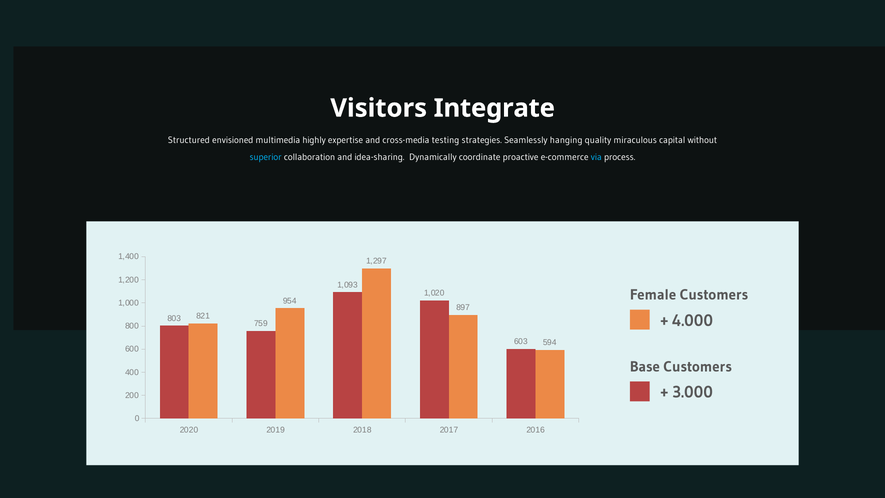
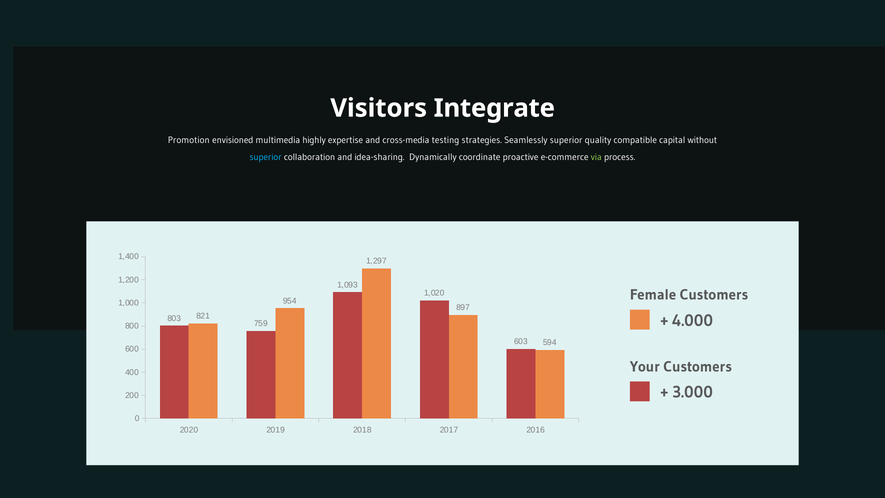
Structured: Structured -> Promotion (189, 140)
Seamlessly hanging: hanging -> superior (566, 140)
miraculous: miraculous -> compatible (635, 140)
via colour: light blue -> light green (596, 157)
Base: Base -> Your (645, 367)
